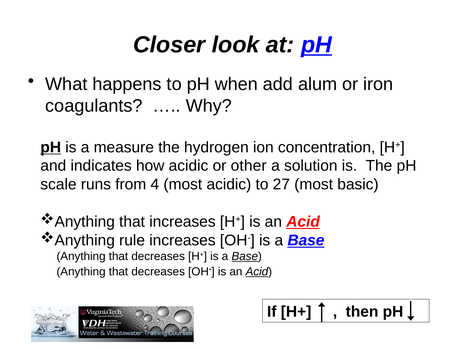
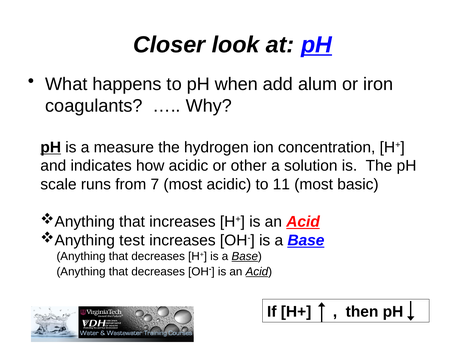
4: 4 -> 7 (155, 184)
27: 27 -> 11 (281, 184)
rule: rule -> test (132, 240)
